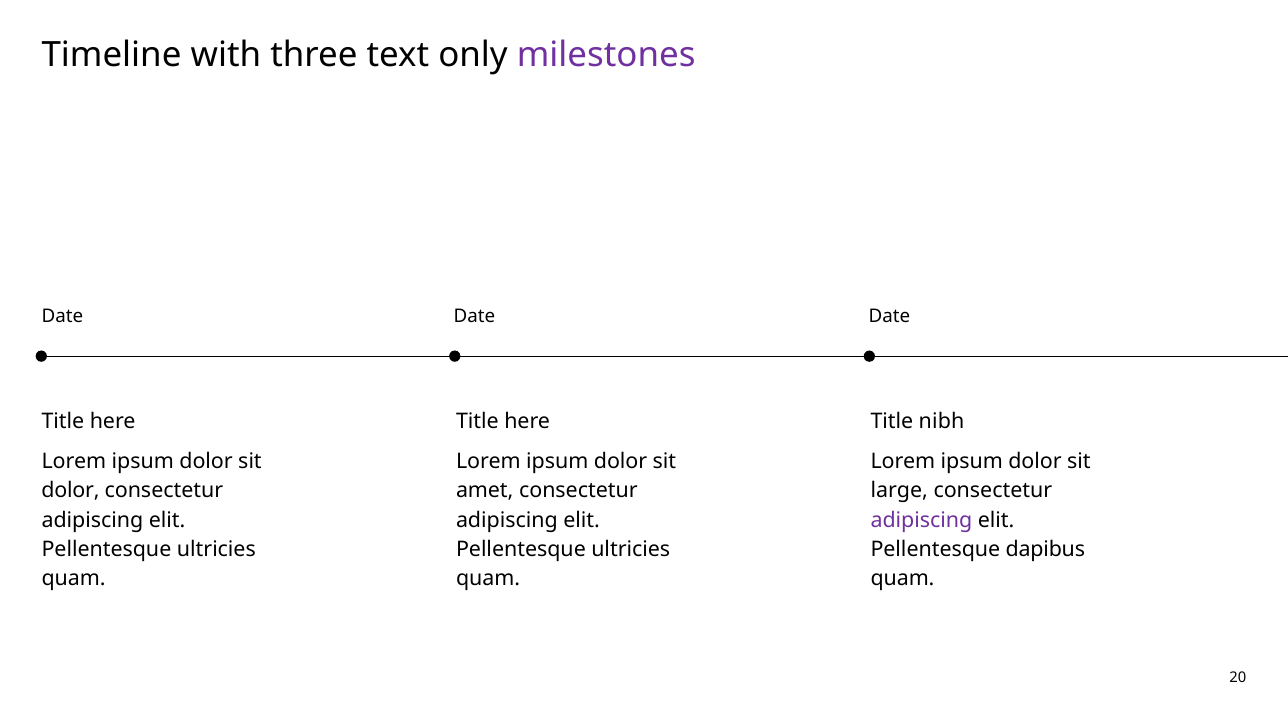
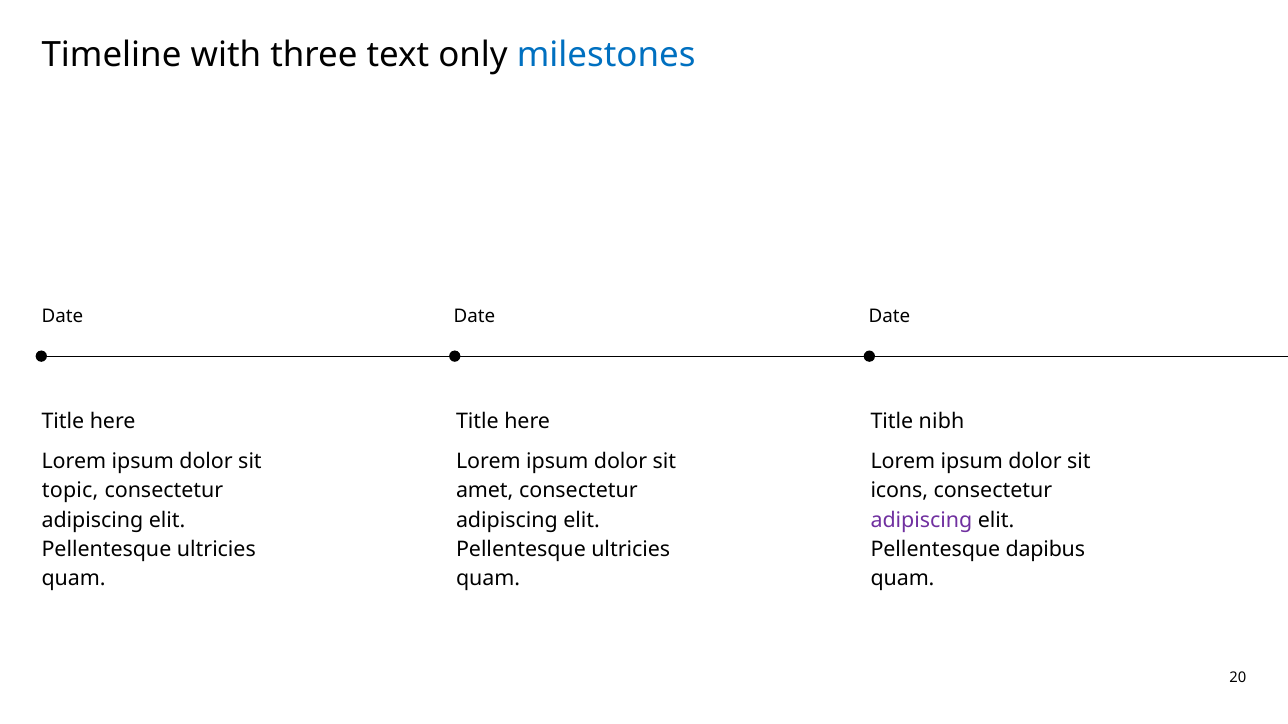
milestones colour: purple -> blue (606, 55)
dolor: dolor -> topic (70, 491)
large: large -> icons (899, 491)
